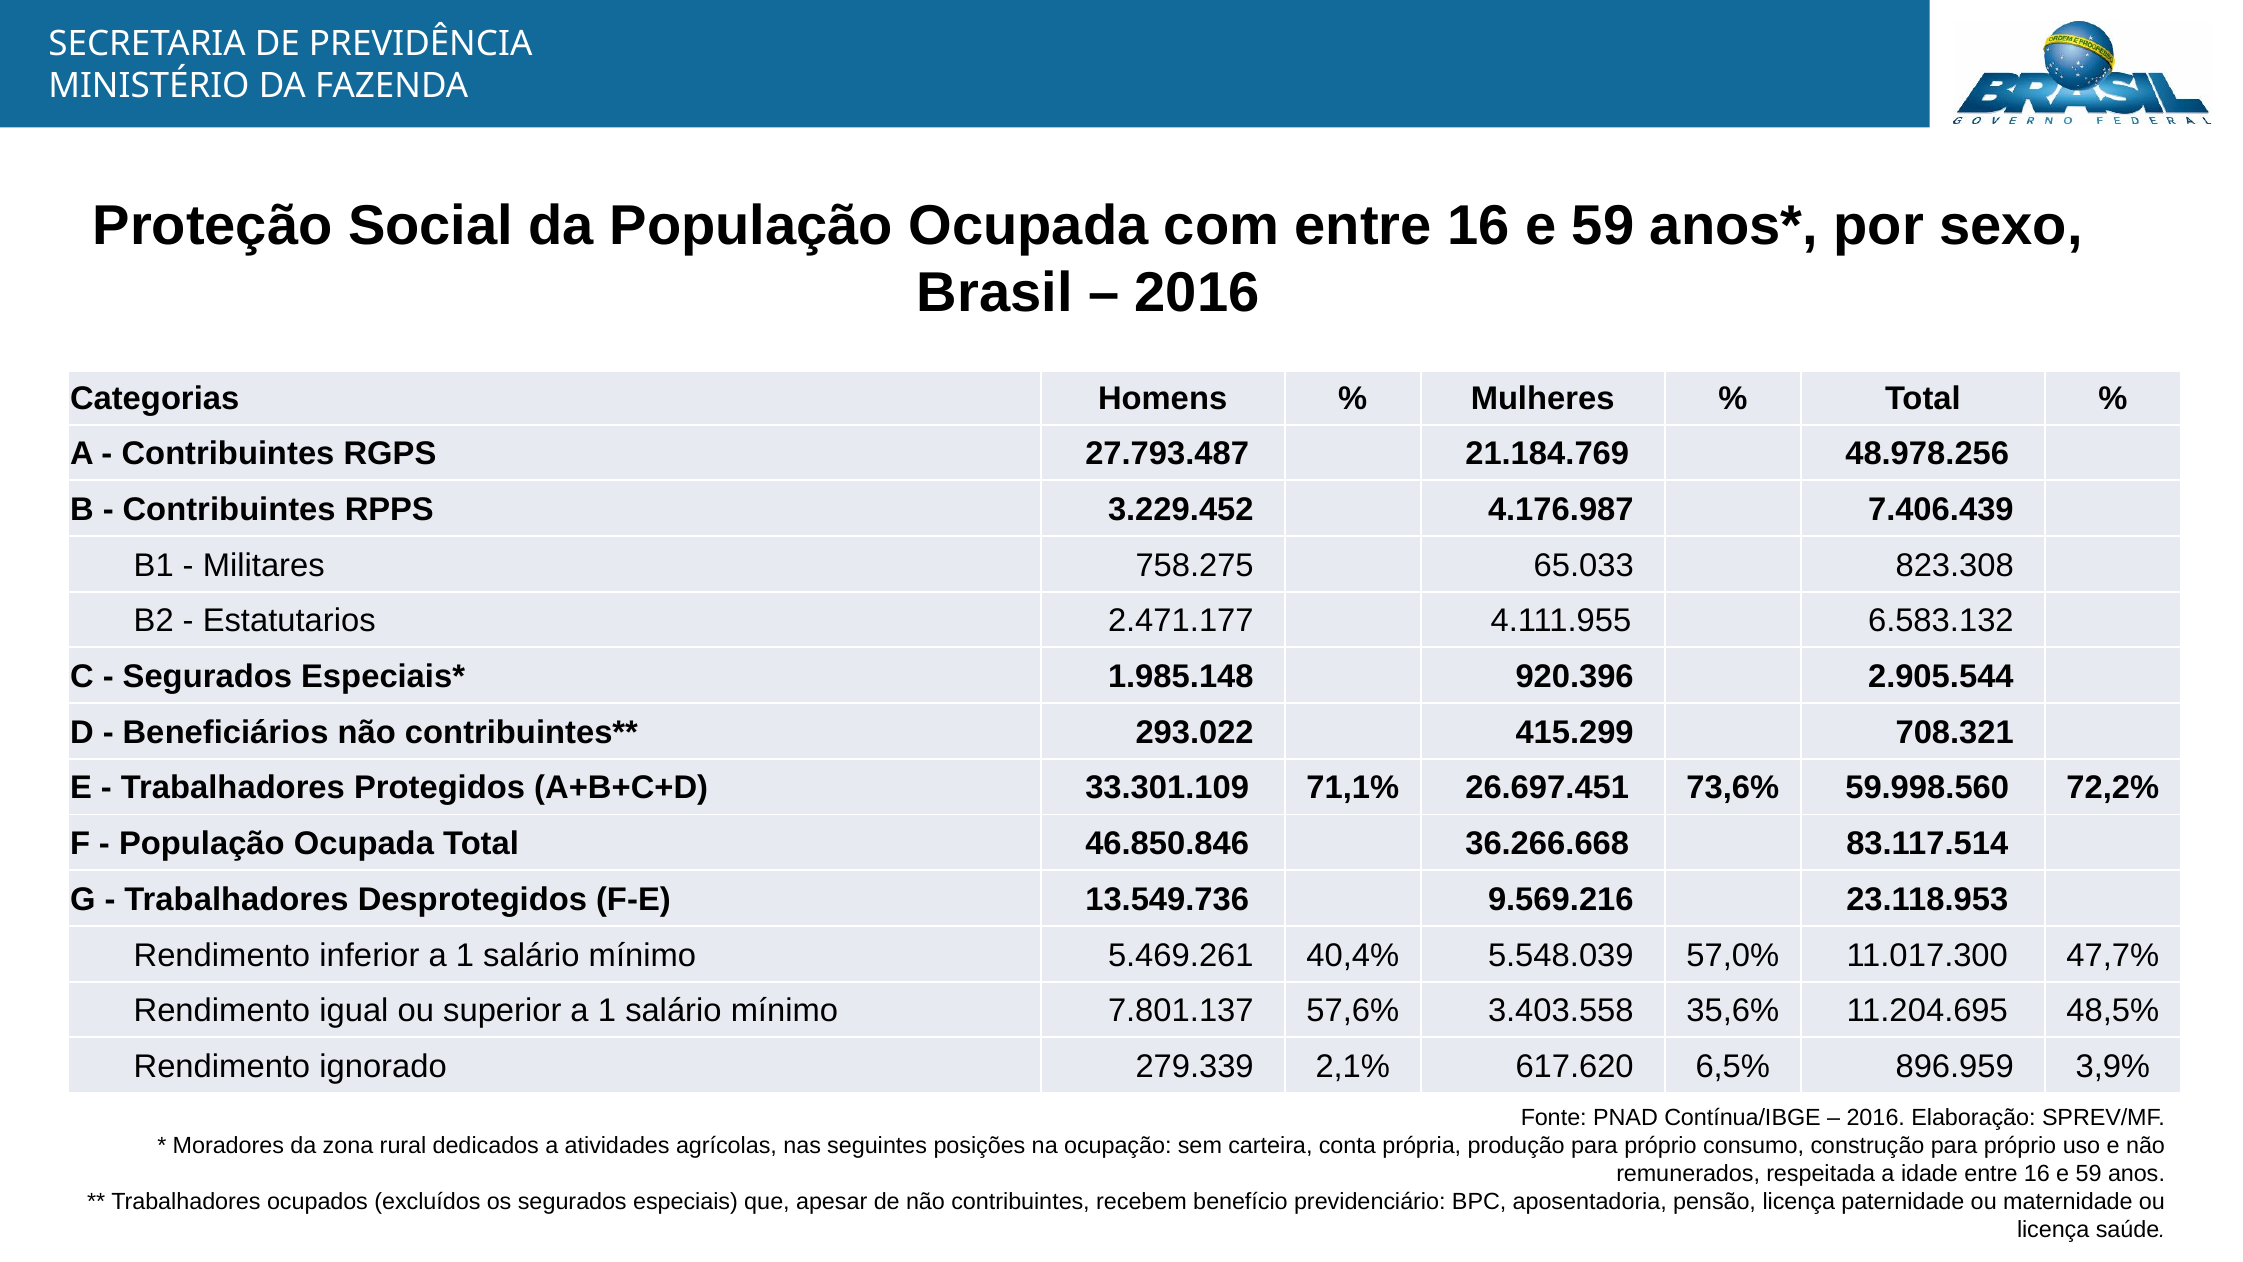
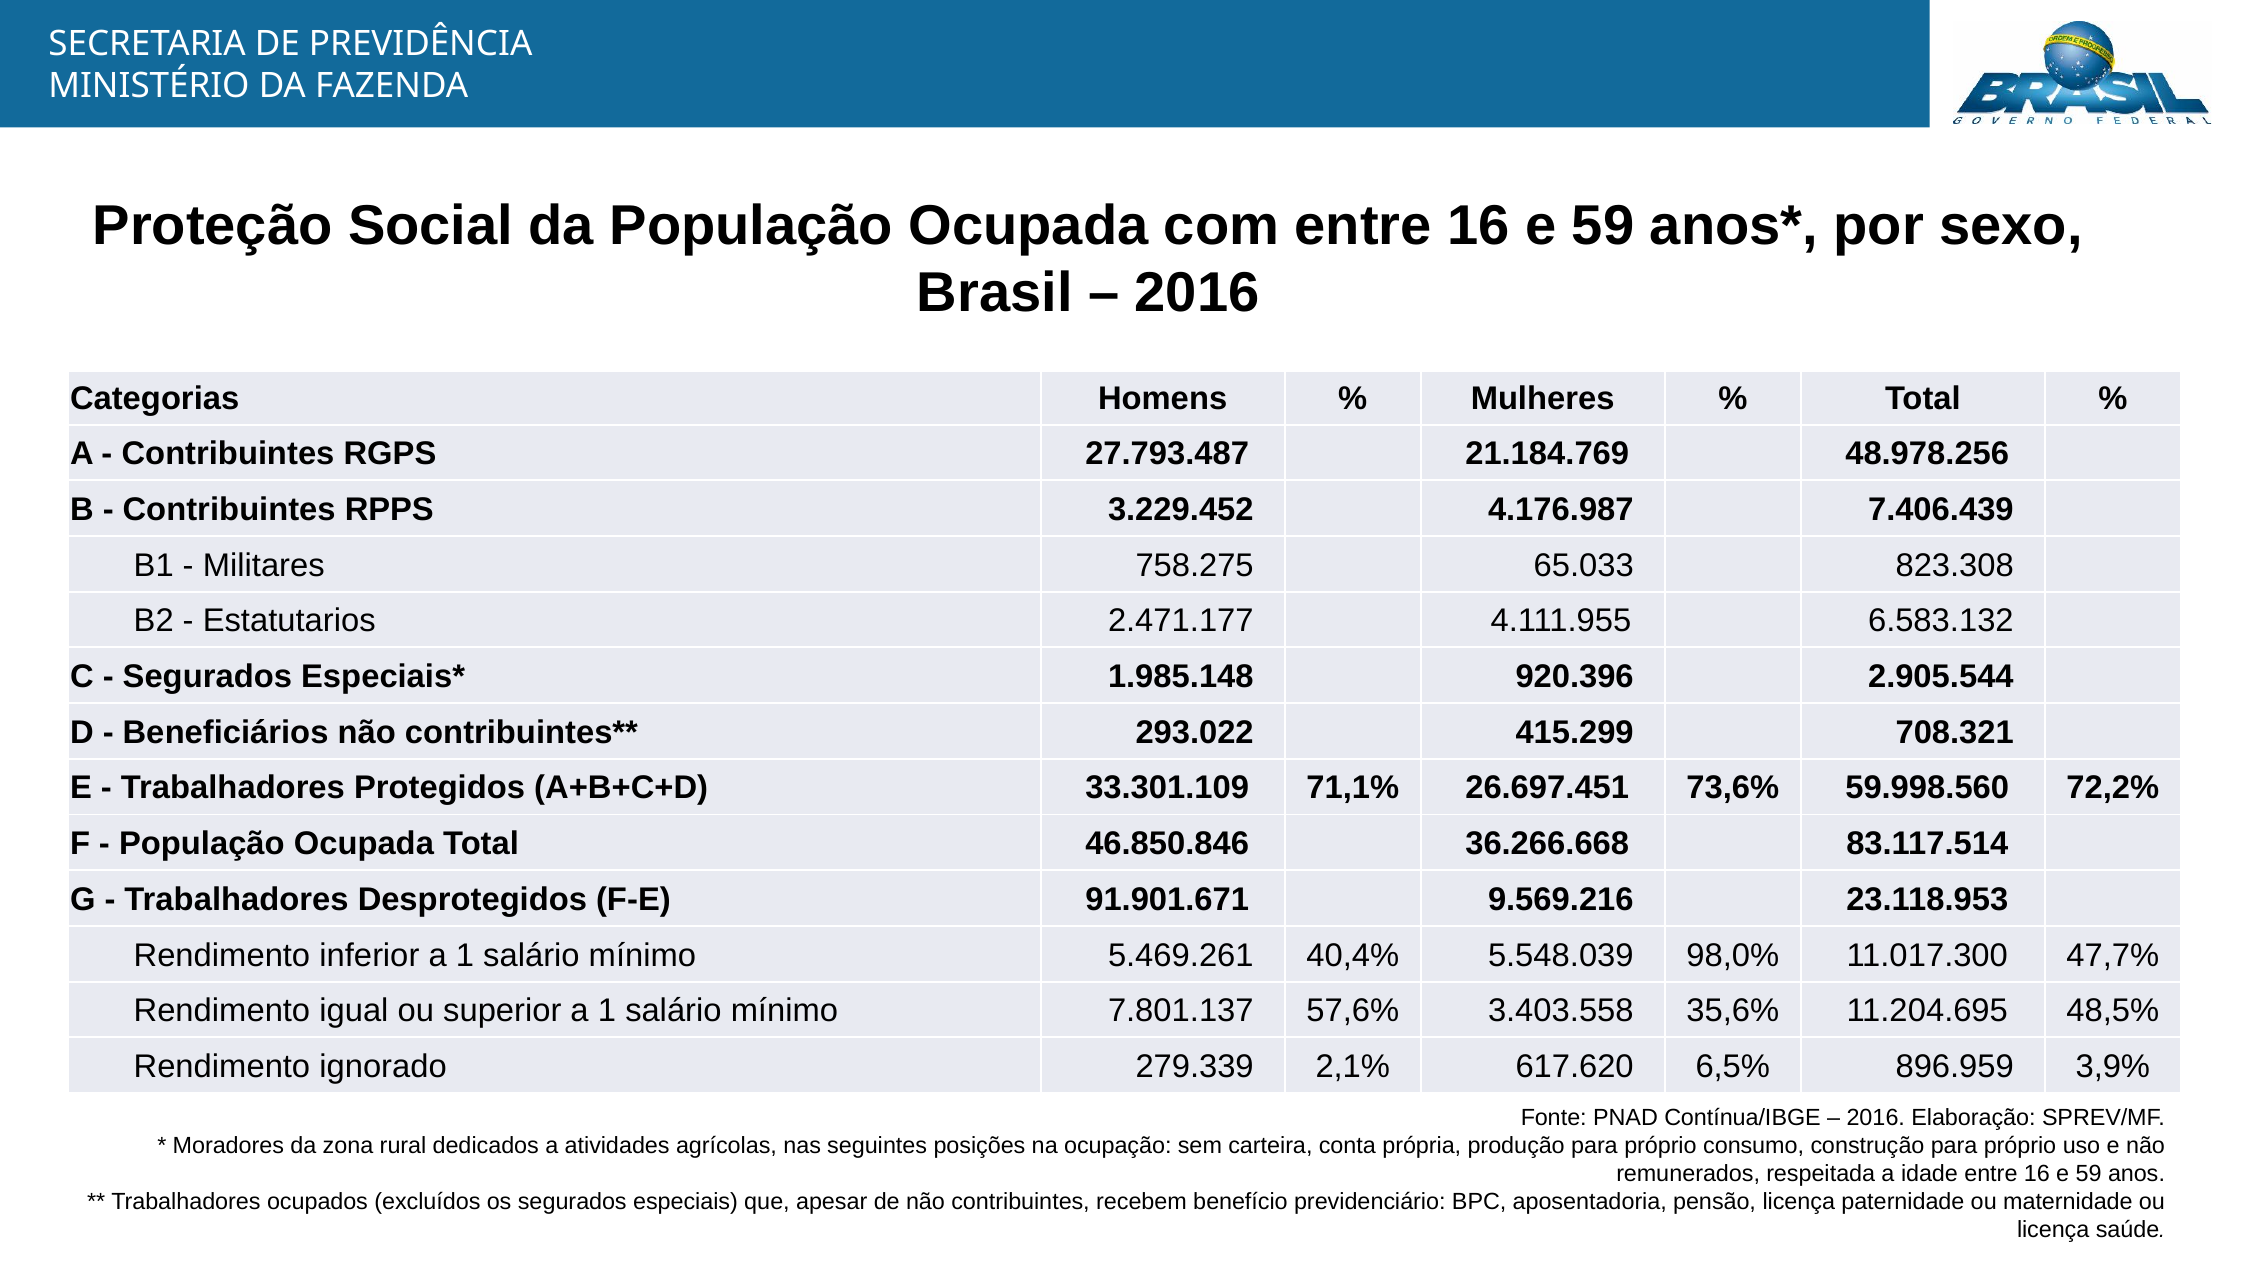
13.549.736: 13.549.736 -> 91.901.671 (1167, 899)
57,0%: 57,0% -> 98,0% (1733, 955)
